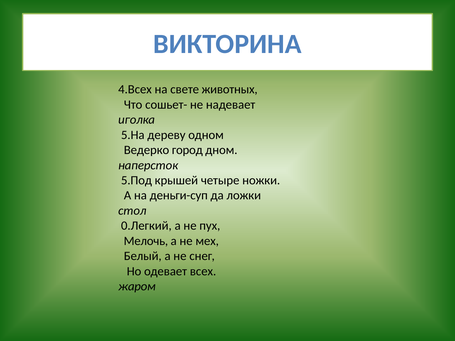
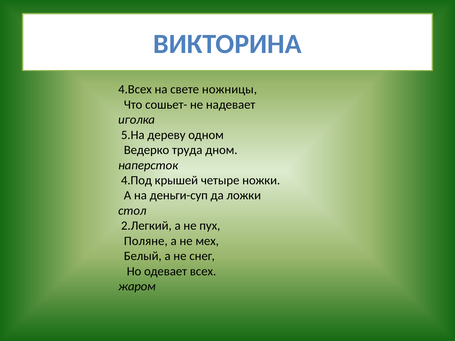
животных: животных -> ножницы (229, 89)
город: город -> труда (187, 150)
5.Под: 5.Под -> 4.Под (136, 180)
0.Легкий: 0.Легкий -> 2.Легкий (146, 226)
Мелочь: Мелочь -> Поляне (146, 241)
